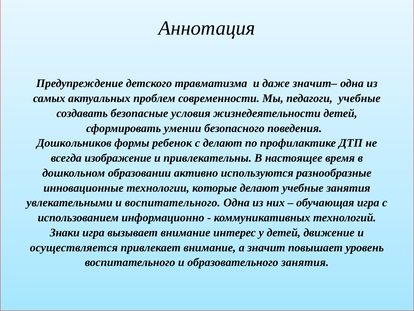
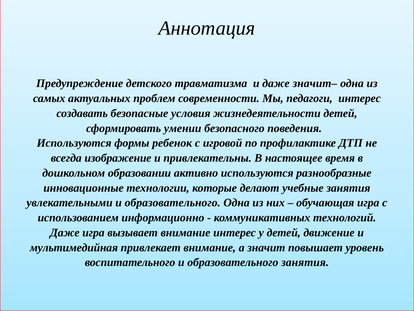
педагоги учебные: учебные -> интерес (360, 98)
Дошкольников: Дошкольников -> Используются (74, 143)
с делают: делают -> игровой (223, 143)
увлекательными и воспитательного: воспитательного -> образовательного (173, 203)
Знаки: Знаки -> Даже (65, 232)
осуществляется: осуществляется -> мультимедийная (74, 247)
